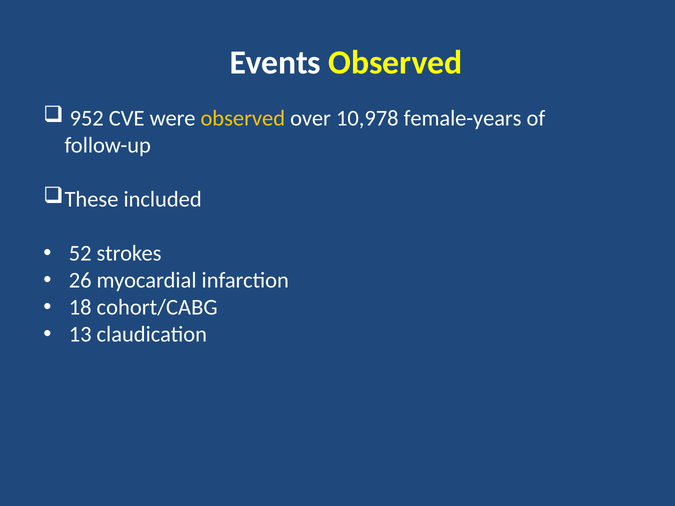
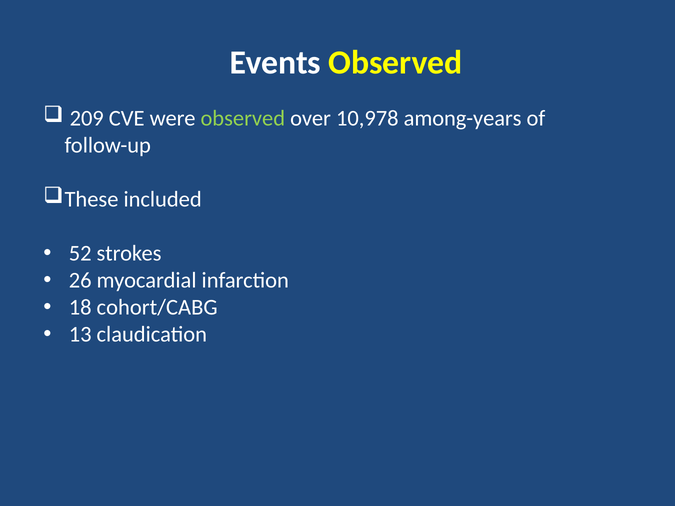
952: 952 -> 209 (87, 119)
observed colour: yellow -> light green (243, 119)
female-years: female-years -> among-years (463, 119)
